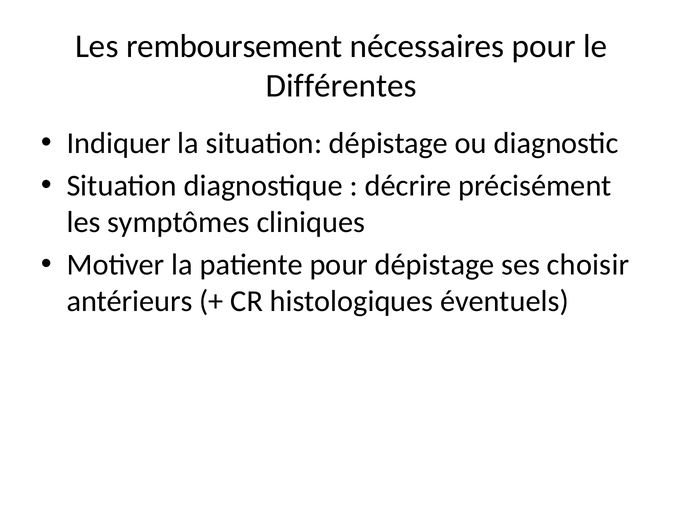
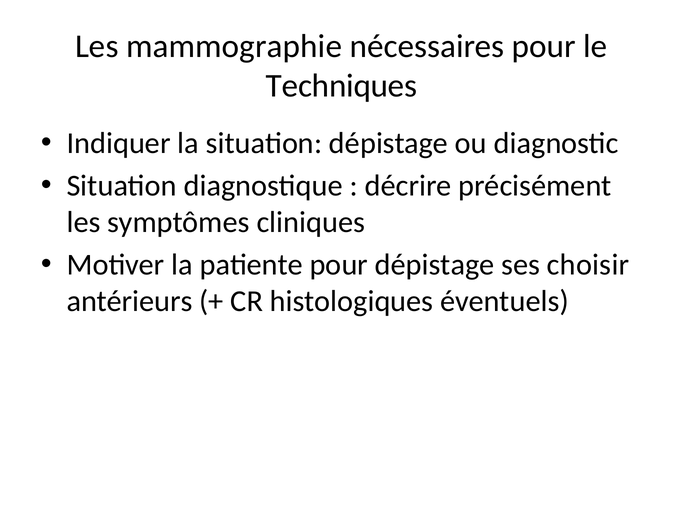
remboursement: remboursement -> mammographie (234, 46)
Différentes: Différentes -> Techniques (342, 86)
